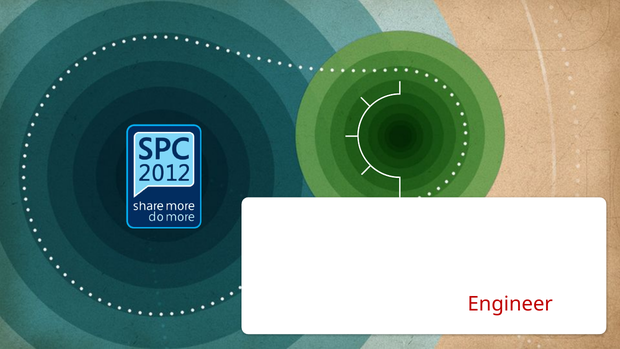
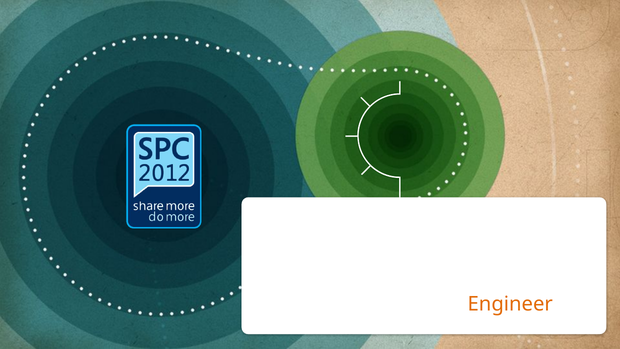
Engineer colour: red -> orange (510, 304)
